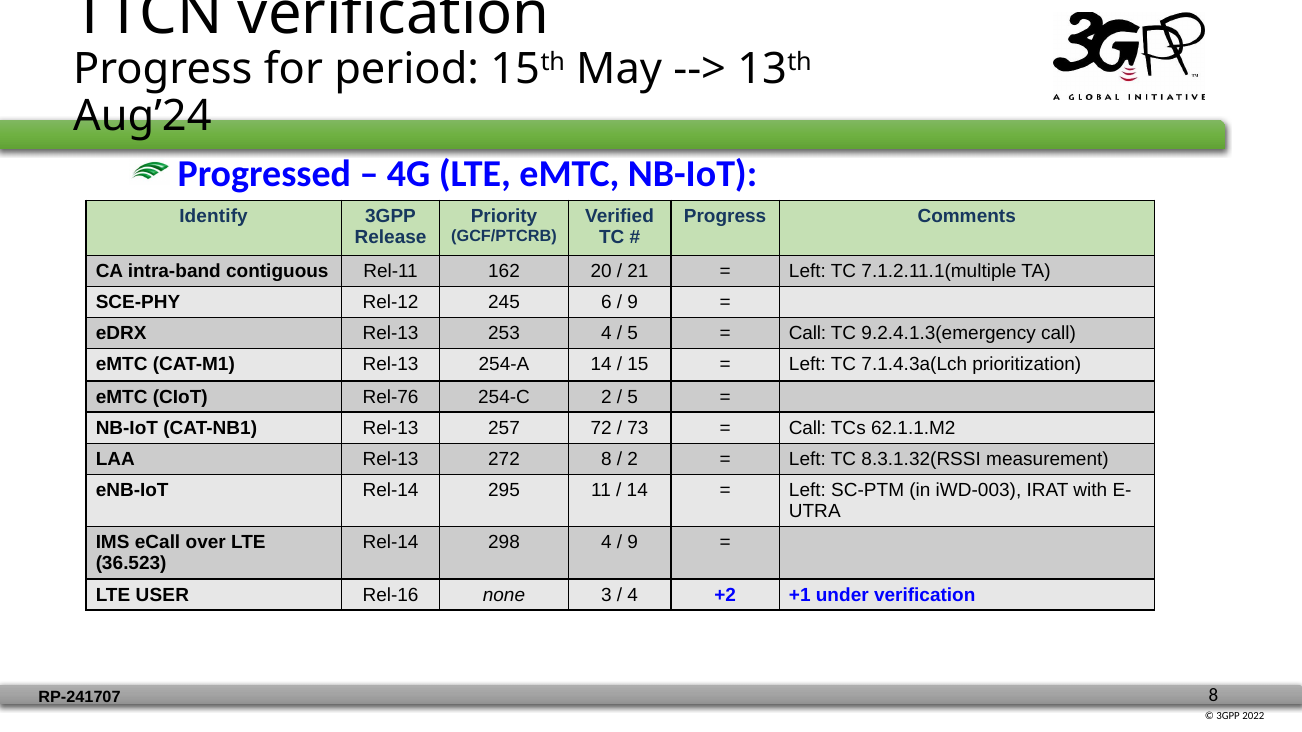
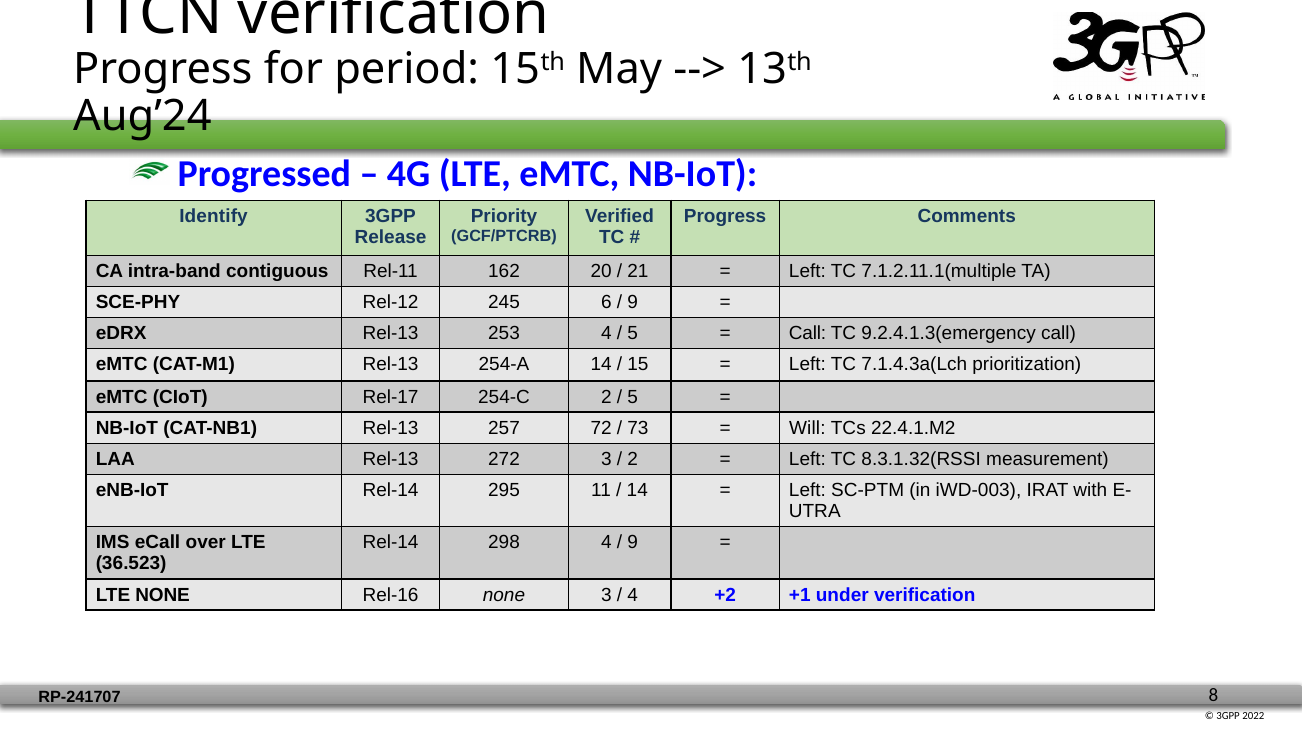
Rel-76: Rel-76 -> Rel-17 (391, 397)
Call: Call -> Will (807, 428)
62.1.1.M2: 62.1.1.M2 -> 22.4.1.M2 (913, 428)
272 8: 8 -> 3 (606, 459)
LTE USER: USER -> NONE (163, 595)
